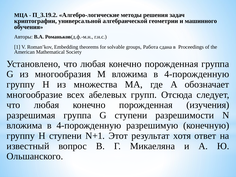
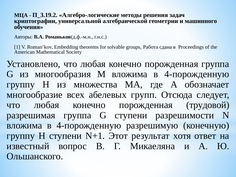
изучения: изучения -> трудовой (208, 105)
